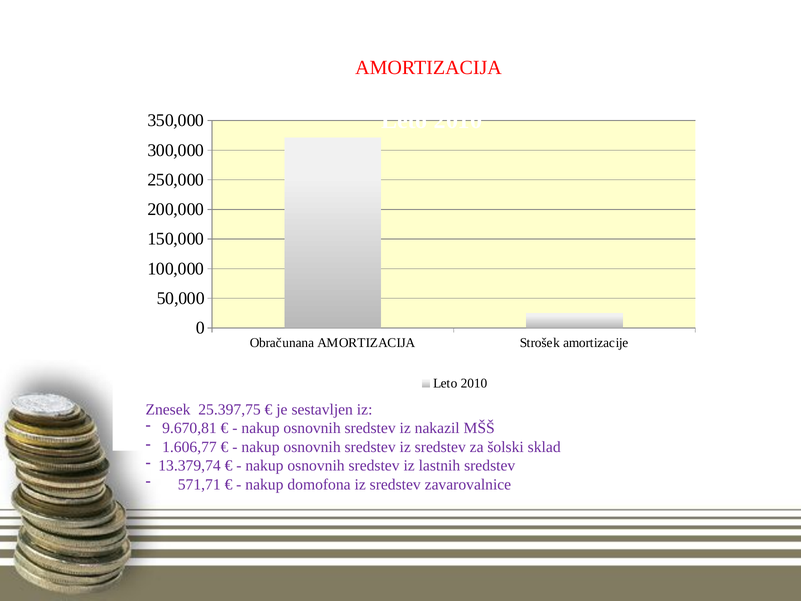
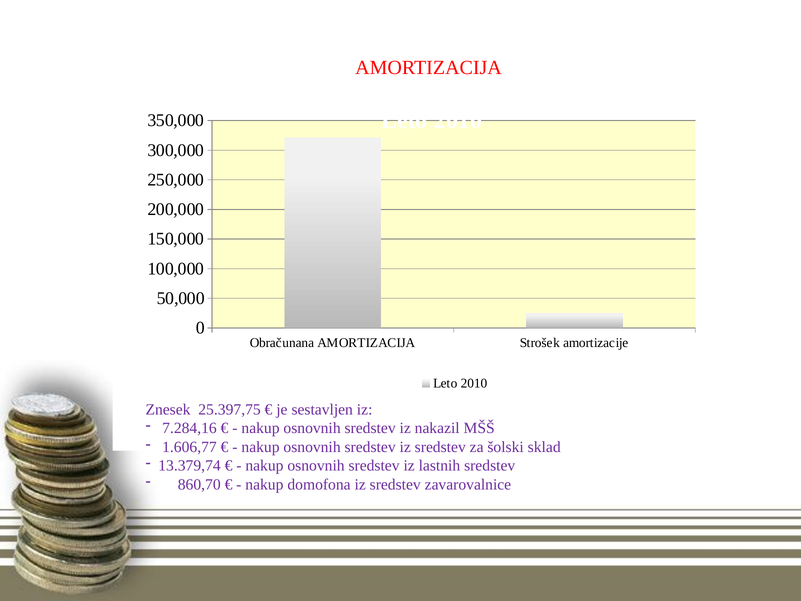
9.670,81: 9.670,81 -> 7.284,16 (189, 428)
571,71: 571,71 -> 860,70 (199, 484)
